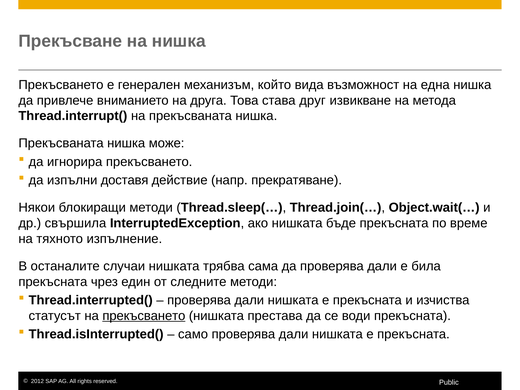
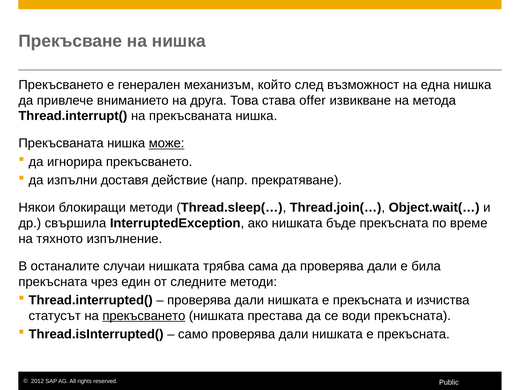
вида: вида -> след (309, 85)
друг: друг -> offer (312, 100)
може underline: none -> present (167, 143)
